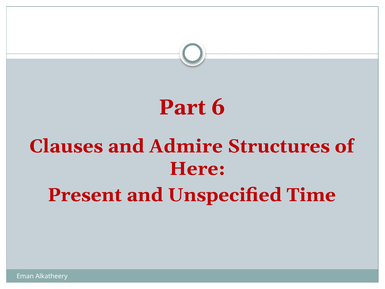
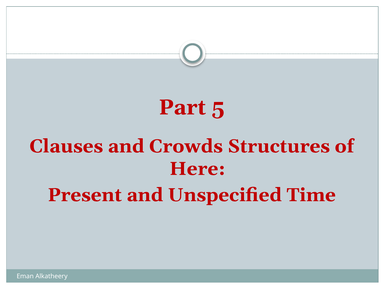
6: 6 -> 5 (218, 107)
Admire: Admire -> Crowds (186, 146)
